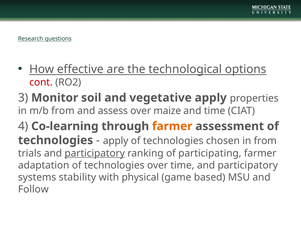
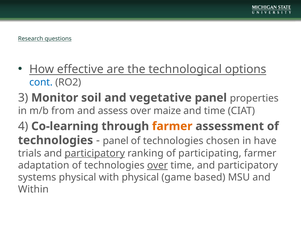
cont colour: red -> blue (41, 82)
vegetative apply: apply -> panel (211, 98)
apply: apply -> panel (116, 141)
in from: from -> have (265, 141)
over underline: none -> present (158, 165)
systems stability: stability -> physical (78, 177)
Follow: Follow -> Within (33, 189)
